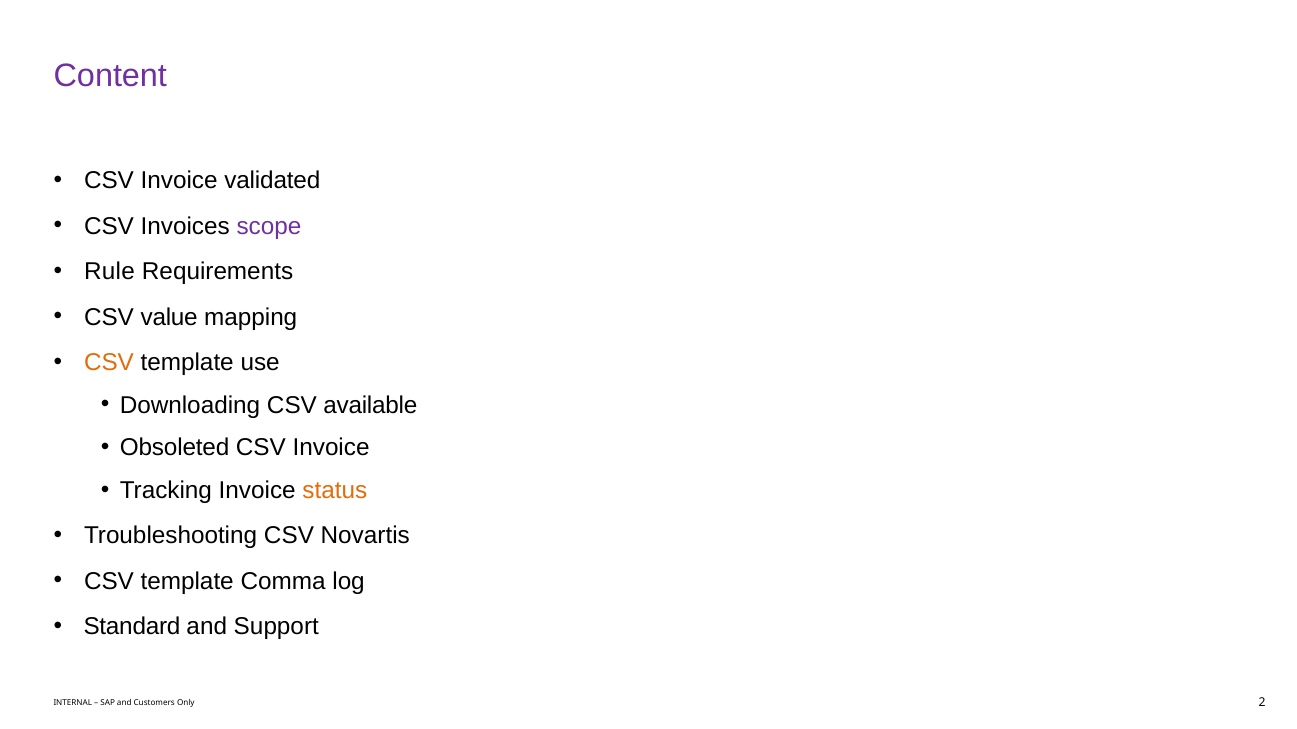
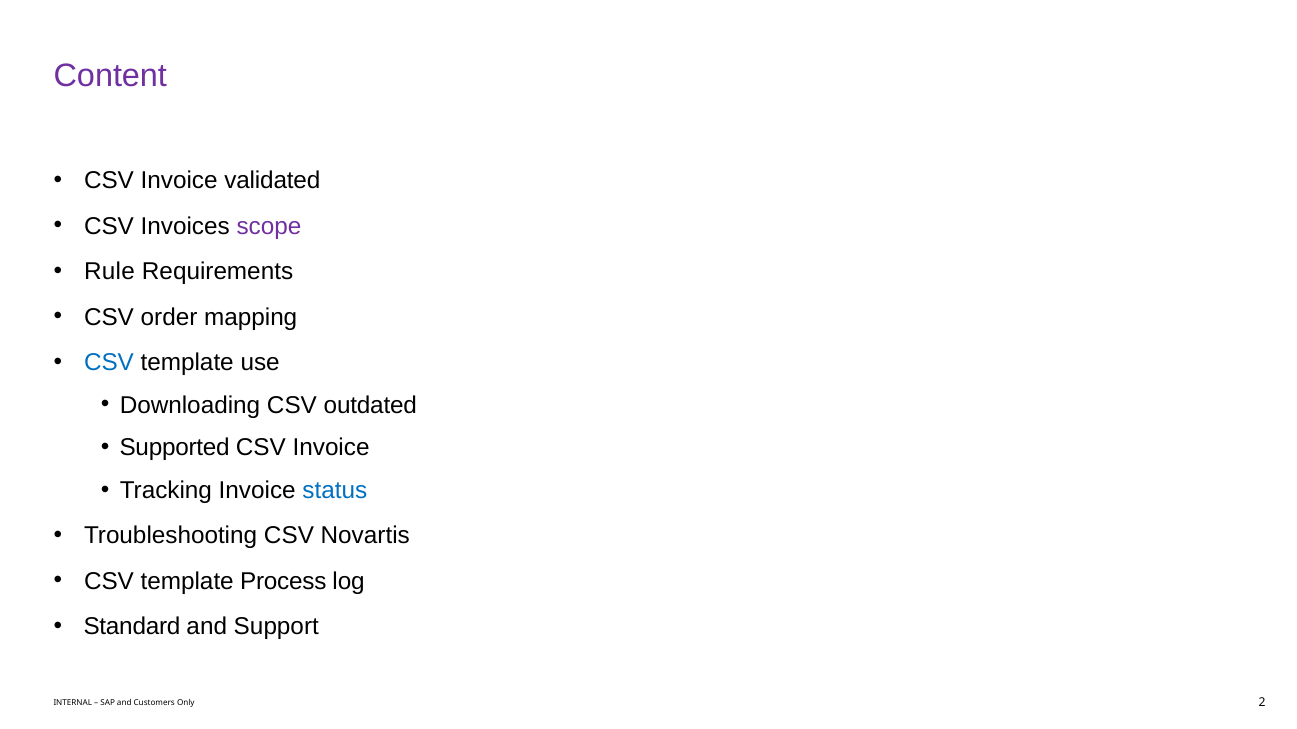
value: value -> order (169, 317)
CSV colour: orange -> blue (109, 363)
available: available -> outdated (370, 405)
Obsoleted: Obsoleted -> Supported (175, 448)
status colour: orange -> blue (335, 491)
Comma: Comma -> Process (283, 581)
